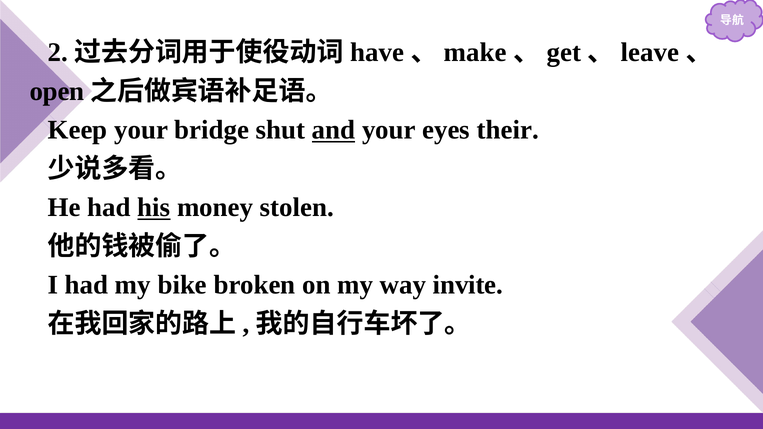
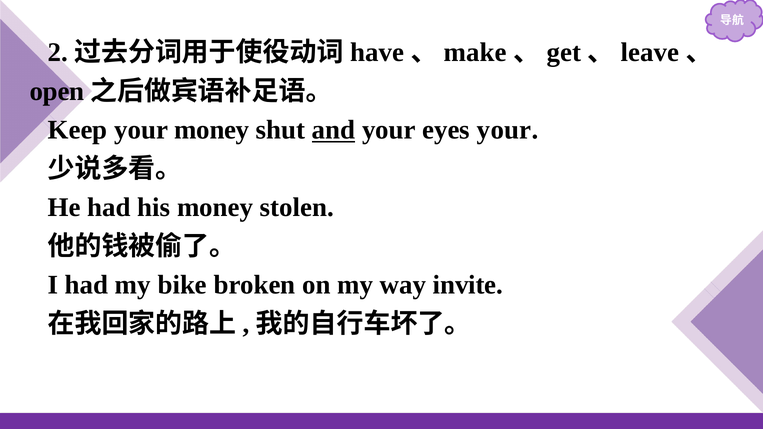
your bridge: bridge -> money (212, 130)
eyes their: their -> your (508, 130)
his underline: present -> none (154, 208)
